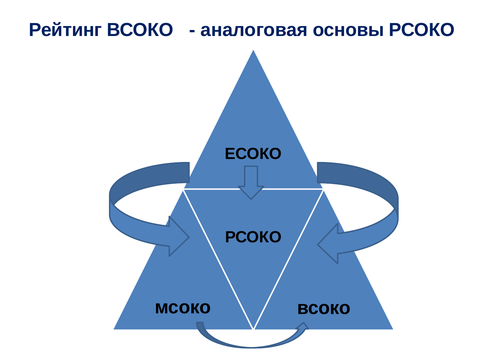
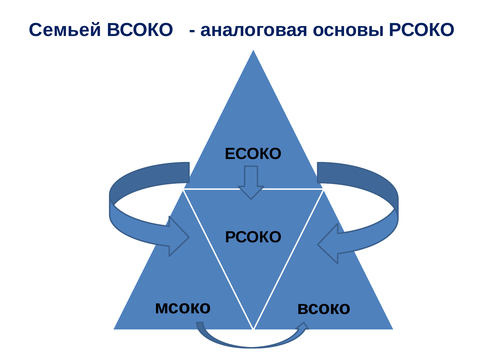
Рейтинг: Рейтинг -> Семьей (65, 30)
